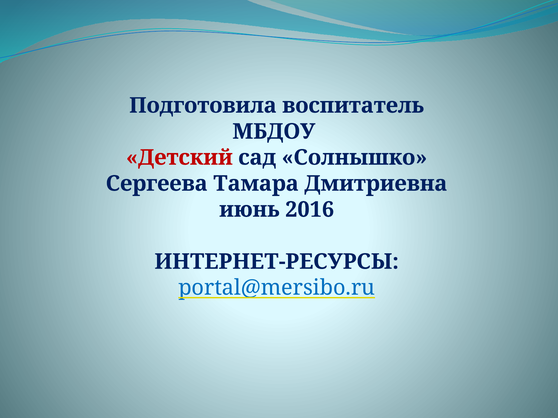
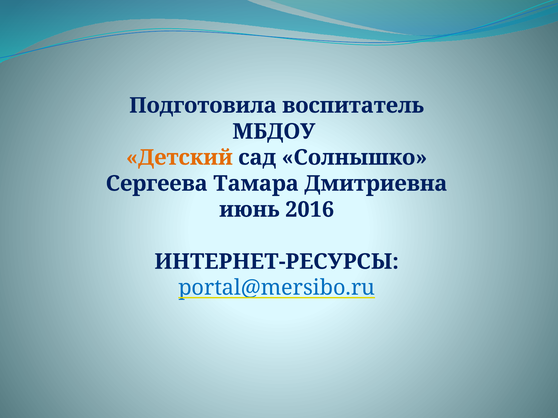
Детский colour: red -> orange (179, 158)
